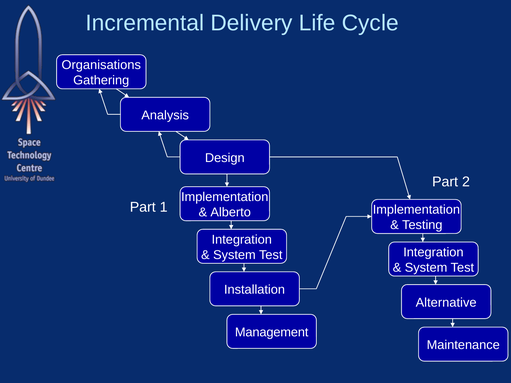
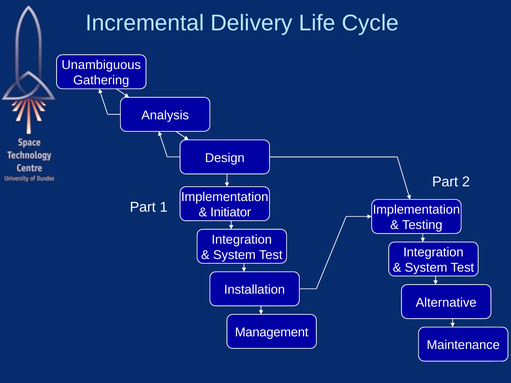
Organisations: Organisations -> Unambiguous (101, 65)
Alberto: Alberto -> Initiator (231, 212)
